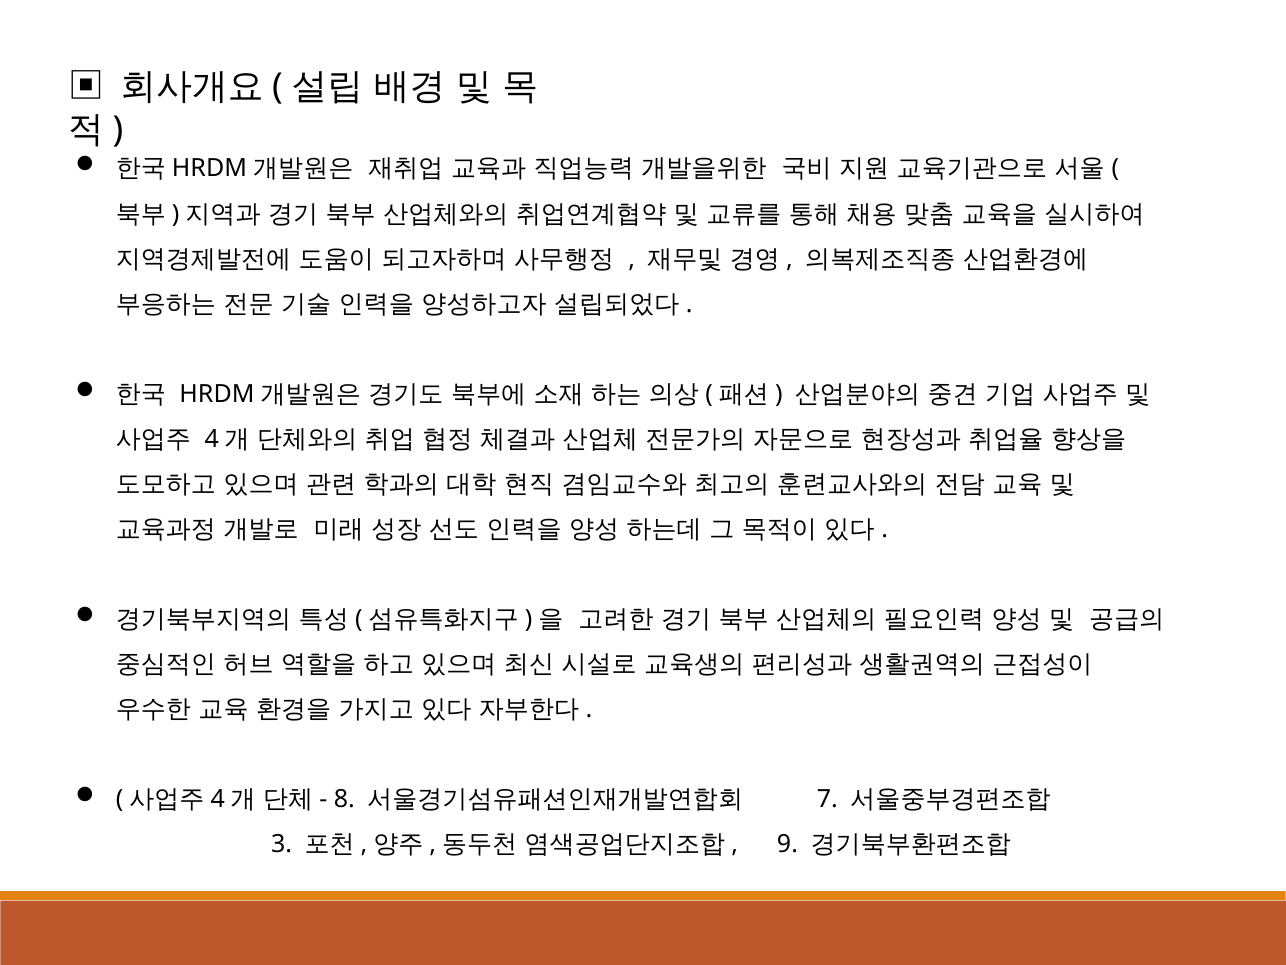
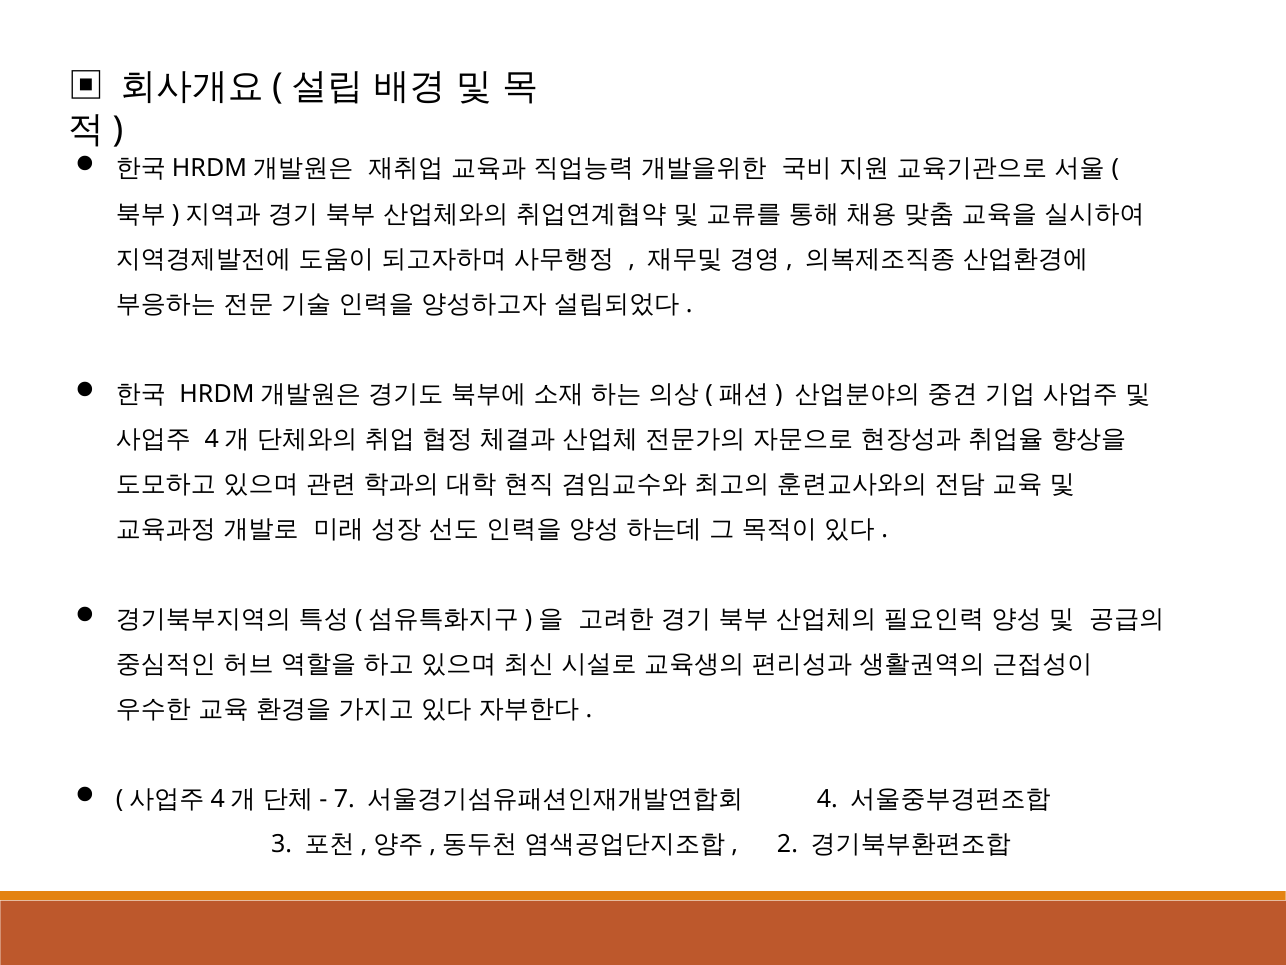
8: 8 -> 7 (344, 799)
7: 7 -> 4 (827, 799)
9: 9 -> 2 (787, 844)
